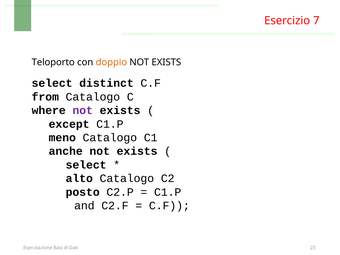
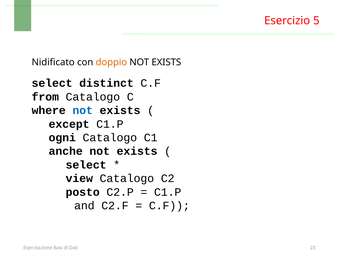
7: 7 -> 5 (316, 21)
Teloporto: Teloporto -> Nidificato (53, 62)
not colour: purple -> blue (83, 110)
meno: meno -> ogni (62, 138)
alto: alto -> view (79, 178)
